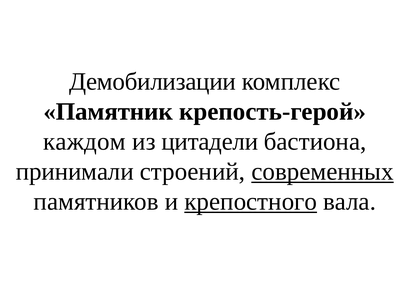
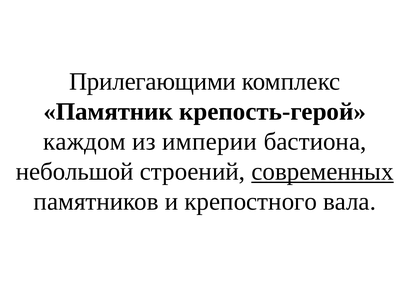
Демобилизации: Демобилизации -> Прилегающими (153, 82)
цитадели: цитадели -> империи (210, 142)
принимали: принимали -> небольшой (75, 172)
крепостного underline: present -> none (251, 202)
